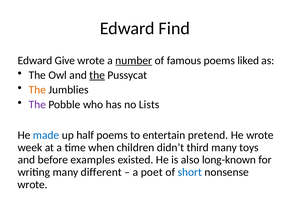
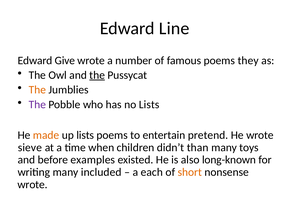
Find: Find -> Line (174, 28)
number underline: present -> none (134, 61)
liked: liked -> they (248, 61)
made colour: blue -> orange (46, 135)
up half: half -> lists (85, 135)
week: week -> sieve (30, 148)
third: third -> than (198, 148)
different: different -> included (101, 173)
poet: poet -> each (152, 173)
short colour: blue -> orange (190, 173)
